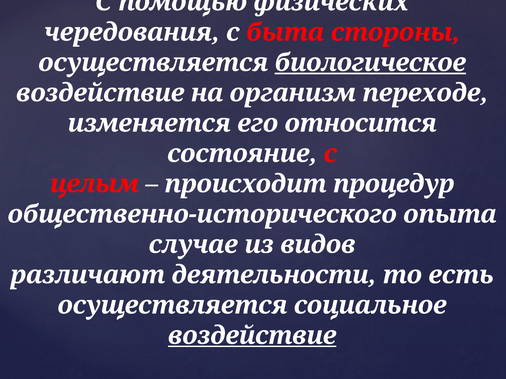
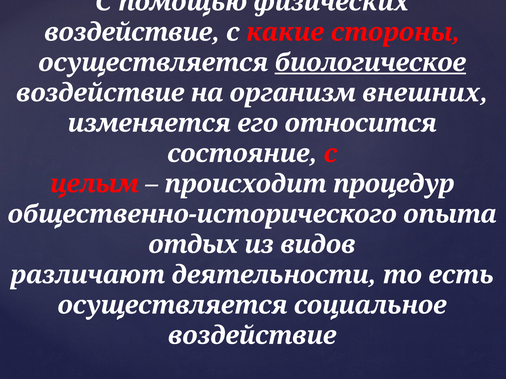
чередования: чередования -> воздействие (132, 32)
быта: быта -> какие (285, 32)
переходе: переходе -> внешних (425, 93)
случае: случае -> отдых (194, 245)
воздействие underline: present -> none (252, 336)
